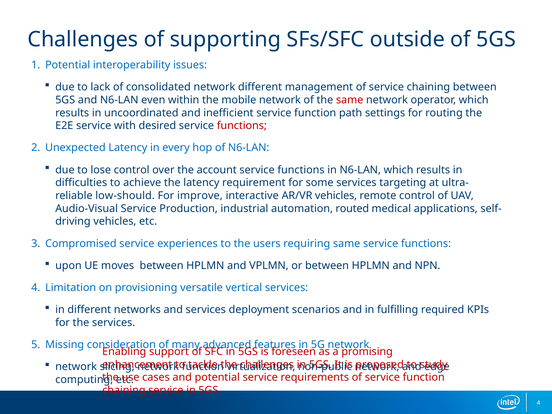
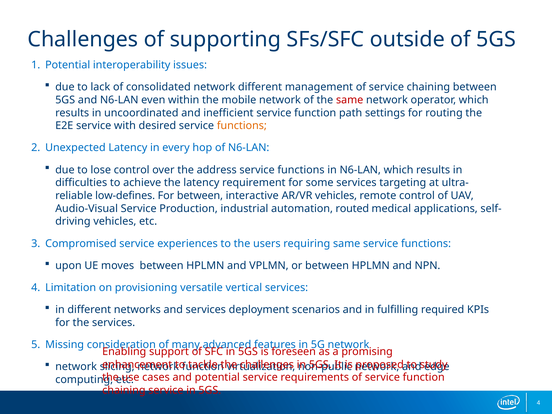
functions colour: red -> orange (242, 126)
account: account -> address (217, 170)
low-should: low-should -> low-defines (125, 196)
For improve: improve -> between (200, 196)
